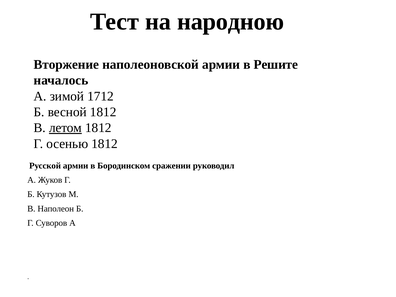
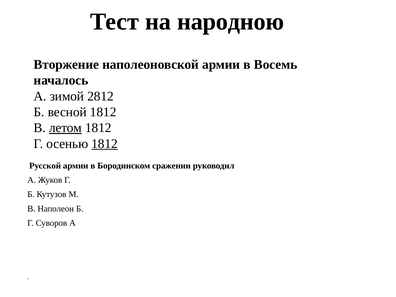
Решите: Решите -> Восемь (276, 64)
1712: 1712 -> 2812 (101, 96)
1812 underline: none -> present (105, 144)
